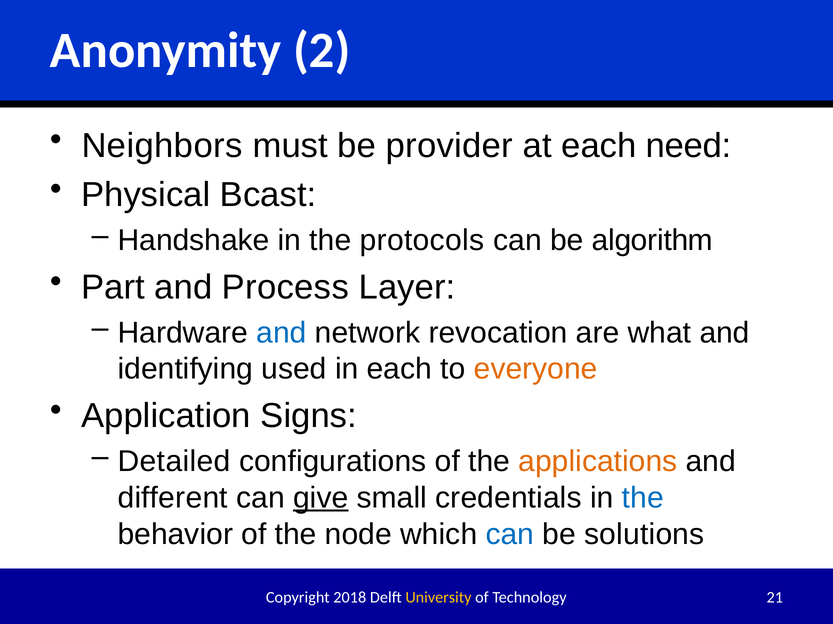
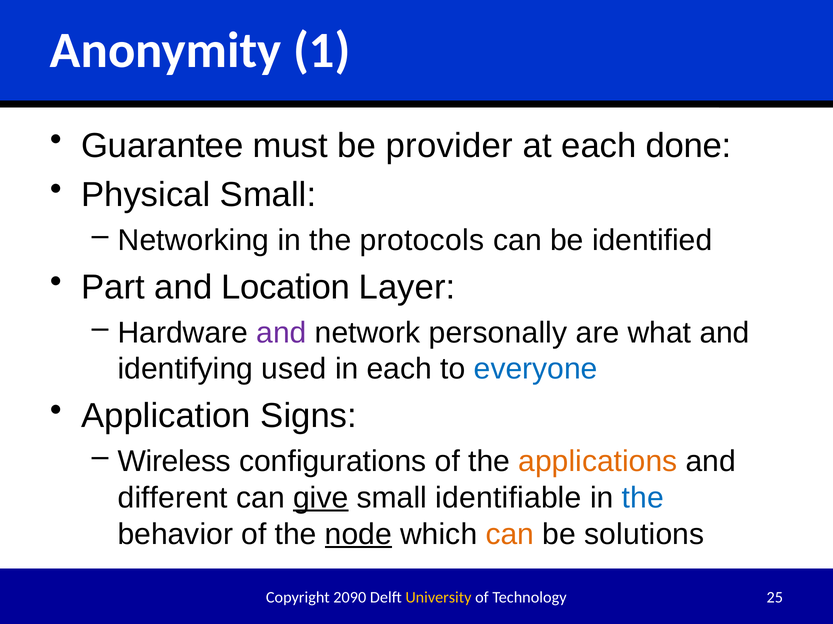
2: 2 -> 1 (322, 50)
Neighbors: Neighbors -> Guarantee (162, 146)
need: need -> done (689, 146)
Physical Bcast: Bcast -> Small (268, 195)
Handshake: Handshake -> Networking (193, 241)
algorithm: algorithm -> identified (652, 241)
Process: Process -> Location (286, 288)
and colour: blue -> purple (281, 333)
revocation: revocation -> personally (498, 333)
everyone colour: orange -> blue (536, 369)
Detailed: Detailed -> Wireless (174, 462)
credentials: credentials -> identifiable (508, 498)
node underline: none -> present (358, 535)
can colour: blue -> orange (510, 535)
2018: 2018 -> 2090 (350, 598)
21: 21 -> 25 (775, 598)
